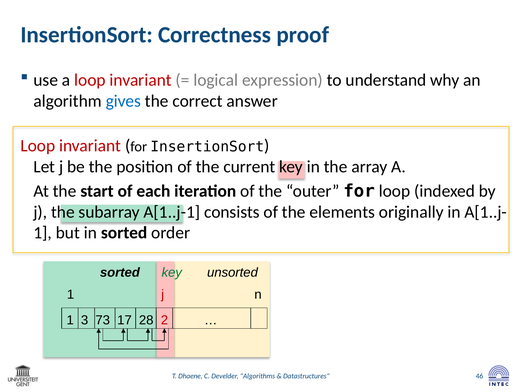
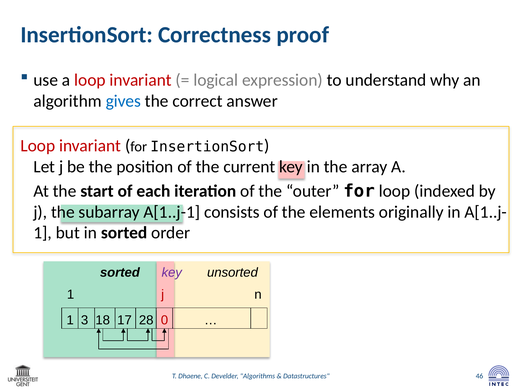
key colour: green -> purple (172, 272)
73: 73 -> 18 (103, 320)
2: 2 -> 0 (165, 320)
